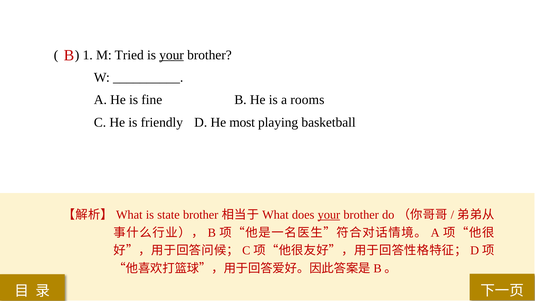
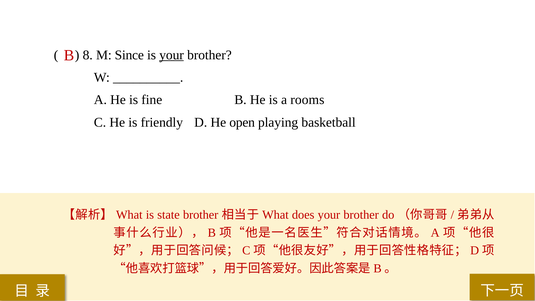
1: 1 -> 8 (88, 55)
Tried: Tried -> Since (129, 55)
most: most -> open (242, 122)
your underline: present -> none (329, 215)
